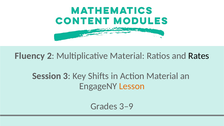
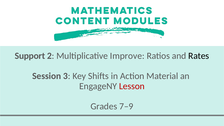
Fluency: Fluency -> Support (30, 56)
Multiplicative Material: Material -> Improve (127, 56)
Lesson colour: orange -> red (132, 86)
3–9: 3–9 -> 7–9 (126, 106)
